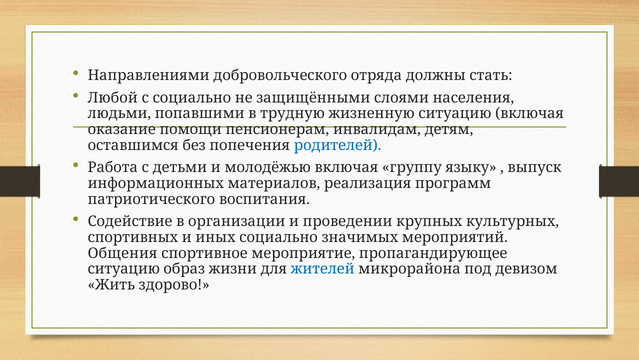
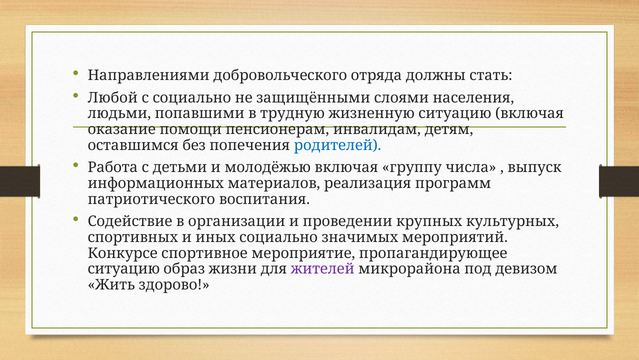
языку: языку -> числа (471, 167)
Общения: Общения -> Конкурсе (123, 253)
жителей colour: blue -> purple (323, 269)
